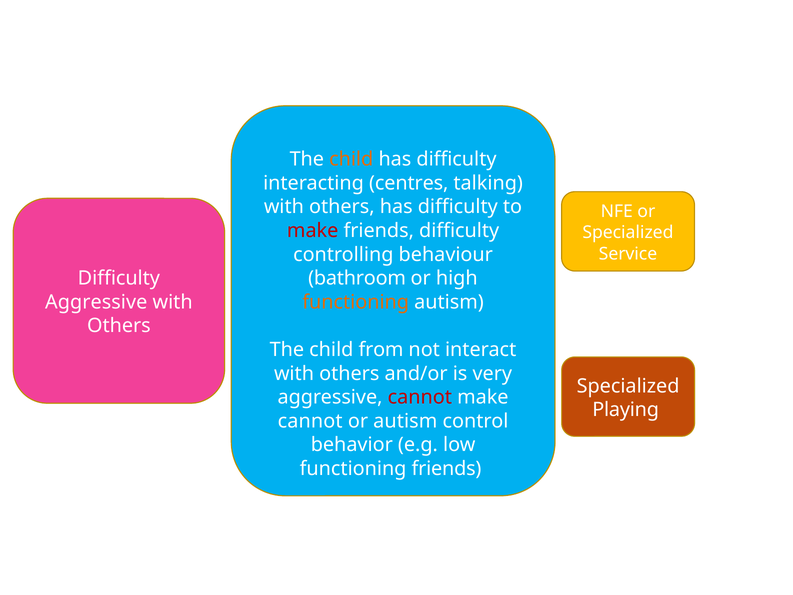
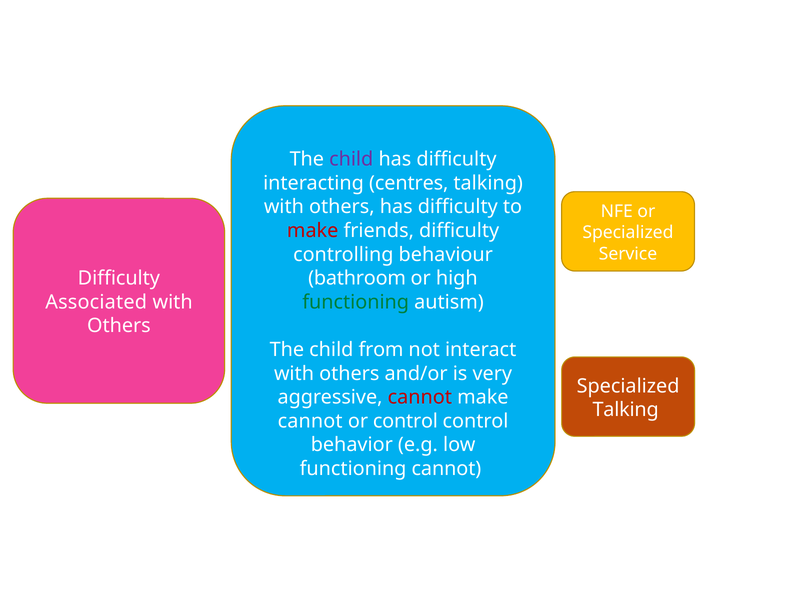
child colour: orange -> purple (351, 159)
Aggressive: Aggressive -> Associated (96, 302)
functioning colour: orange -> green (356, 302)
Playing: Playing -> Talking (626, 410)
or autism: autism -> control (405, 421)
functioning friends: friends -> cannot (446, 469)
